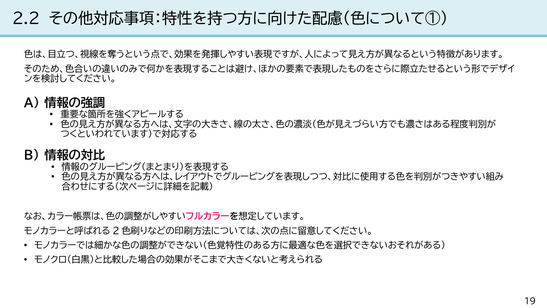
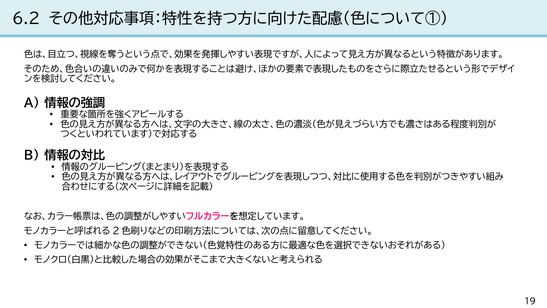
2.2: 2.2 -> 6.2 (26, 19)
